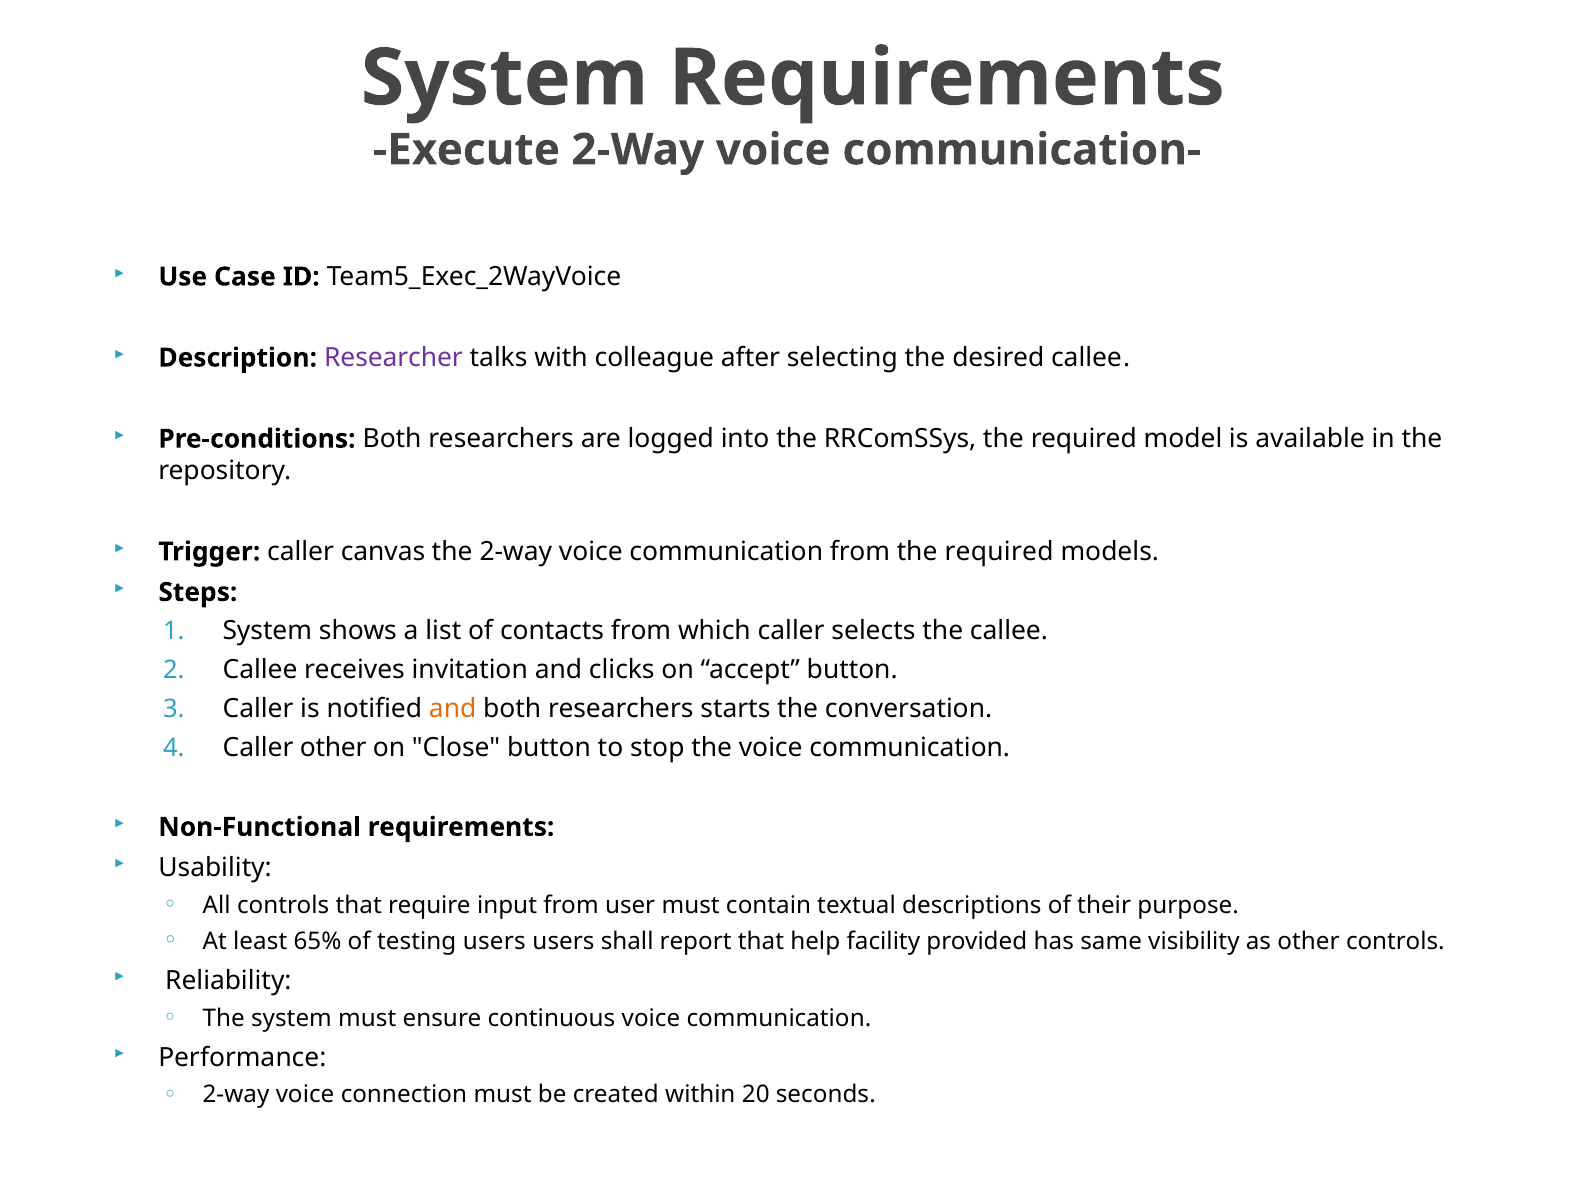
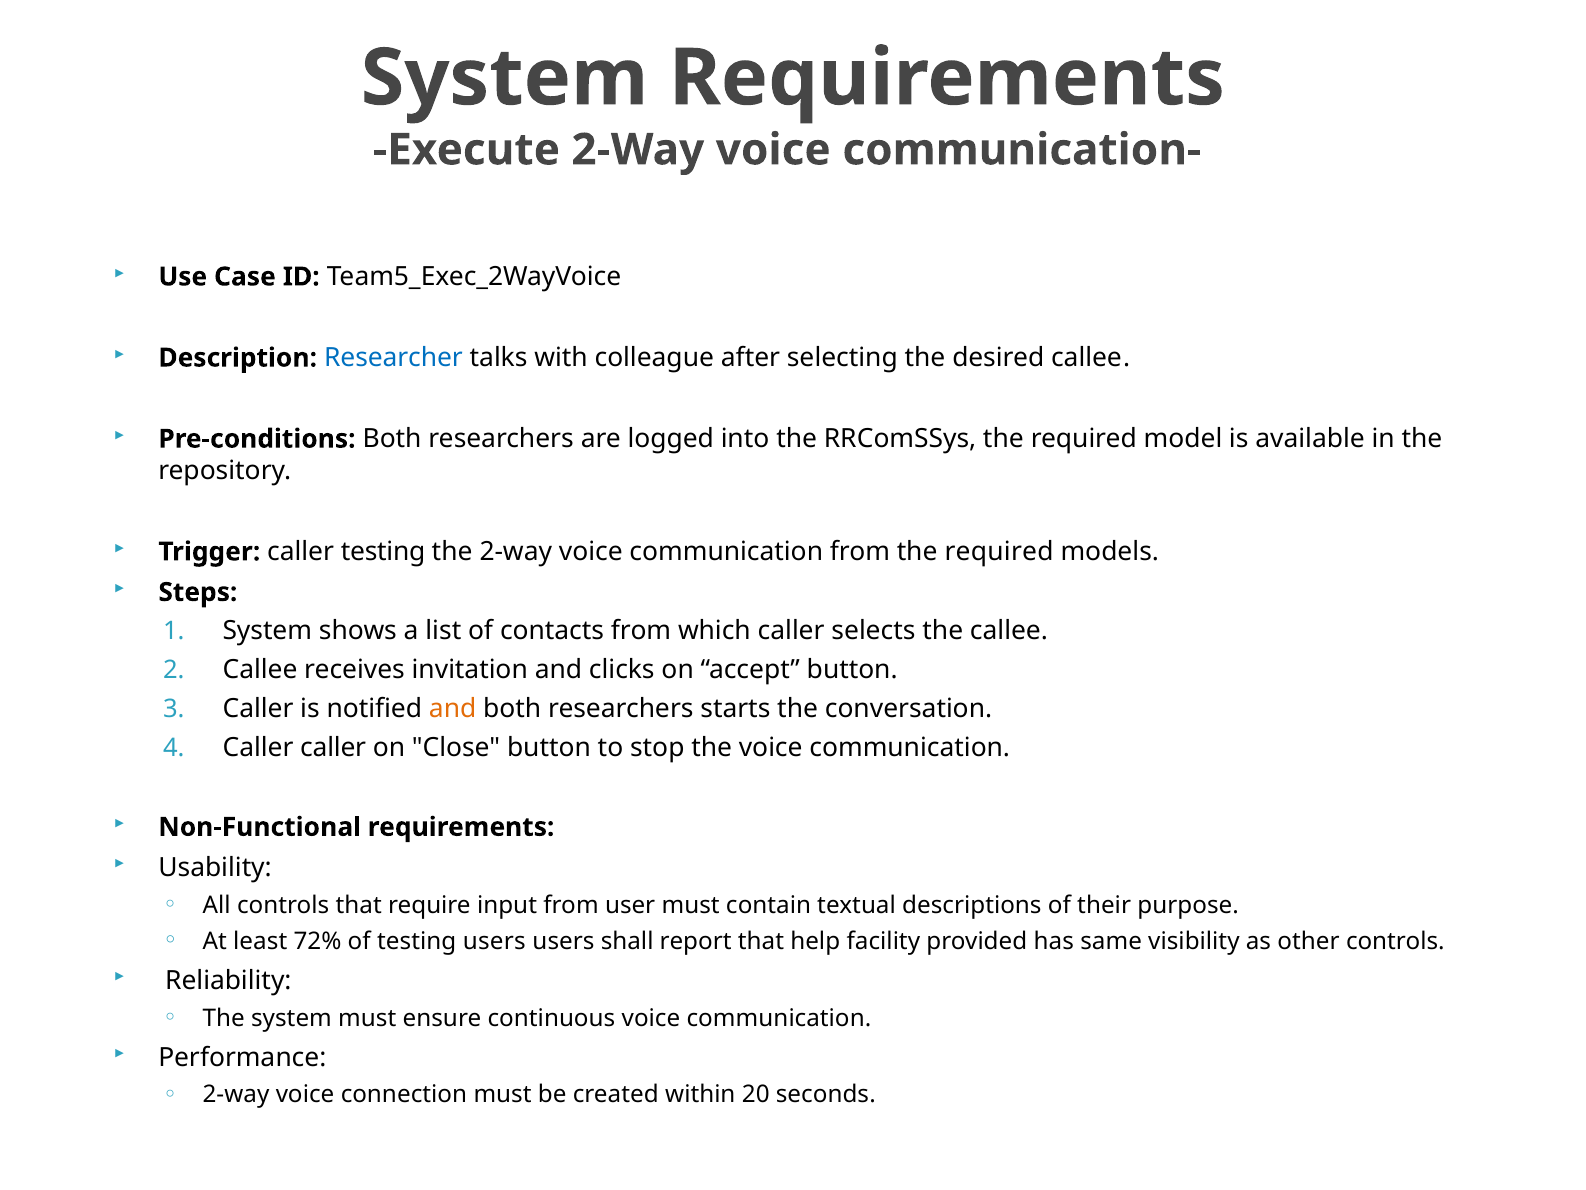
Researcher colour: purple -> blue (393, 358)
caller canvas: canvas -> testing (383, 552)
Caller other: other -> caller (333, 747)
65%: 65% -> 72% (318, 941)
